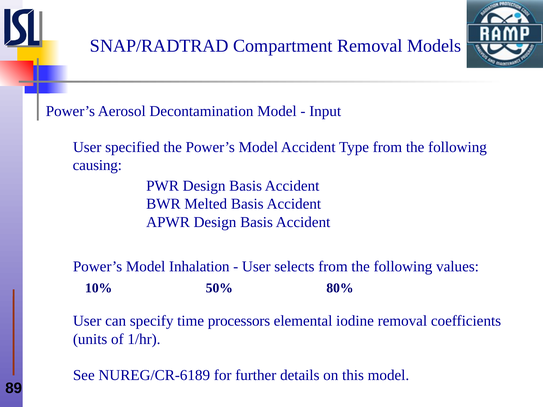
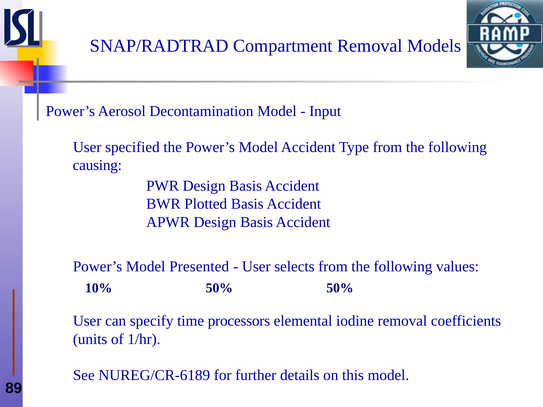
Melted: Melted -> Plotted (206, 204)
Inhalation: Inhalation -> Presented (199, 267)
50% 80%: 80% -> 50% (340, 288)
